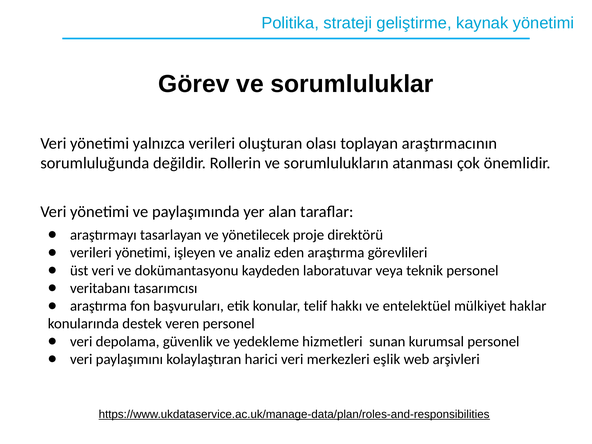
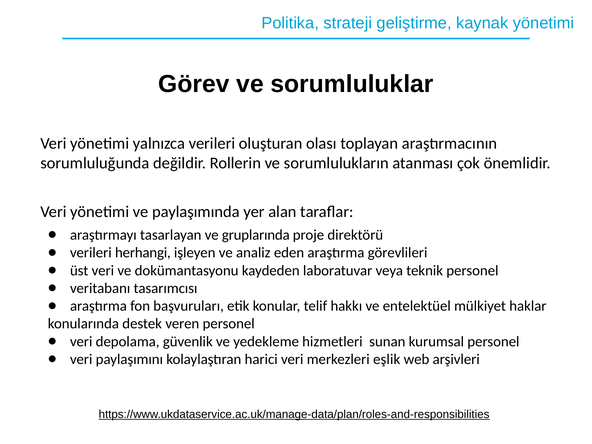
yönetilecek: yönetilecek -> gruplarında (256, 235)
verileri yönetimi: yönetimi -> herhangi (143, 253)
